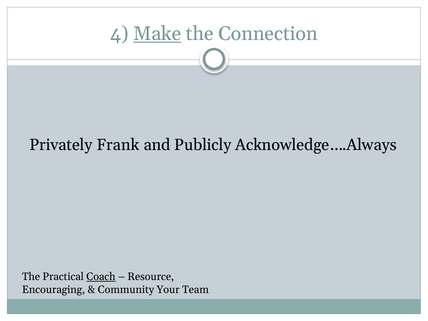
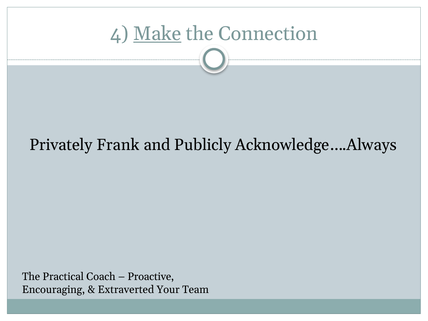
Coach underline: present -> none (101, 277)
Resource: Resource -> Proactive (151, 277)
Community: Community -> Extraverted (126, 290)
